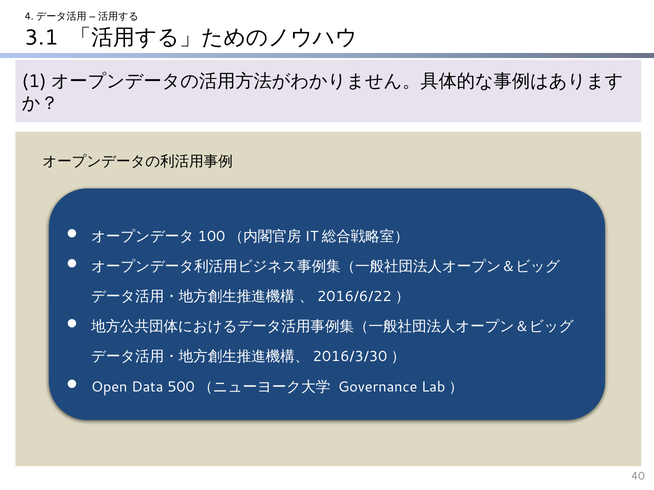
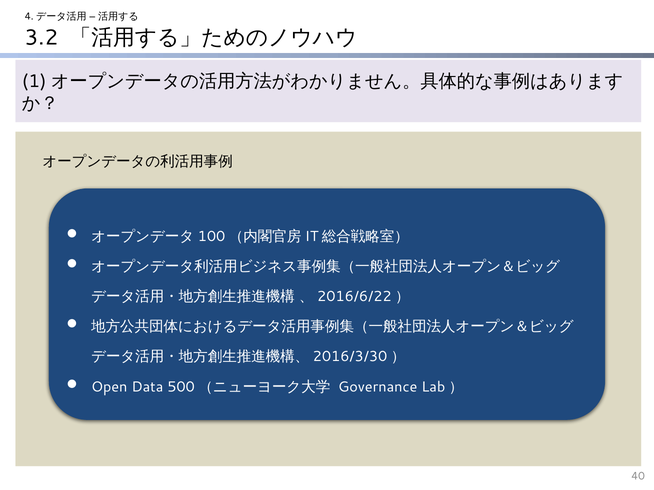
3.1: 3.1 -> 3.2 (41, 38)
